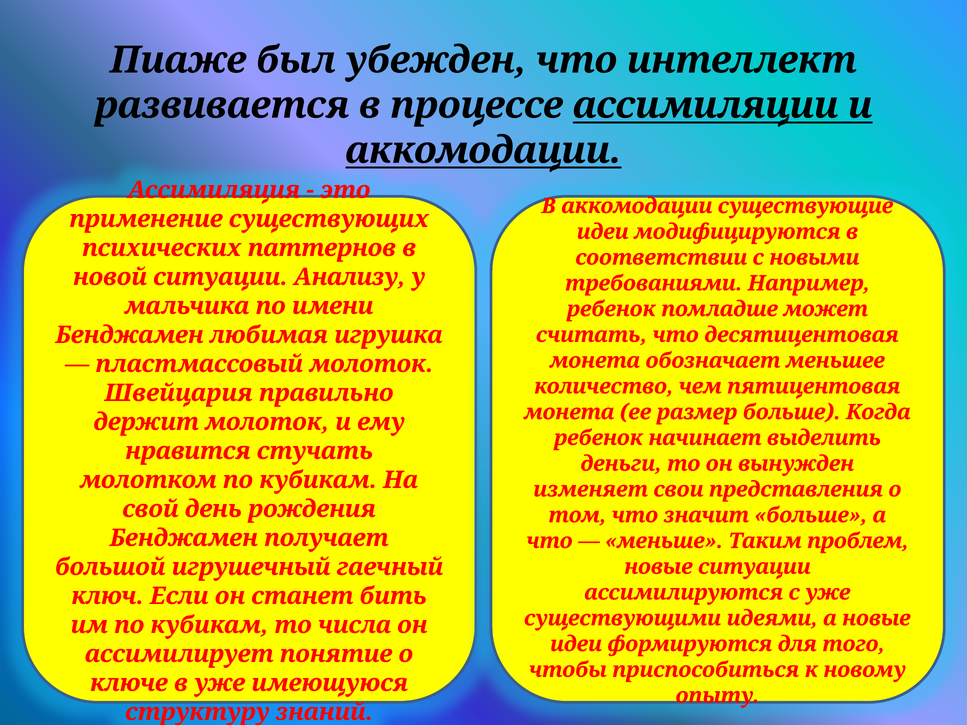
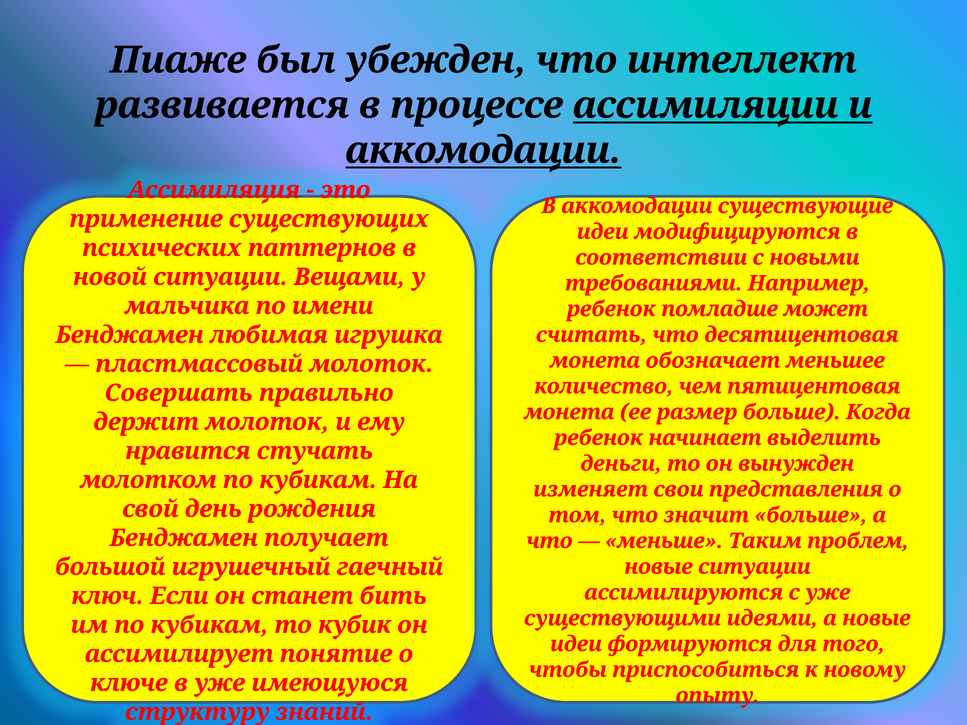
Анализу: Анализу -> Вещами (349, 277)
Швейцария: Швейцария -> Совершать (179, 393)
числа: числа -> кубик (355, 625)
